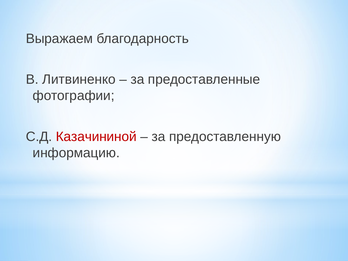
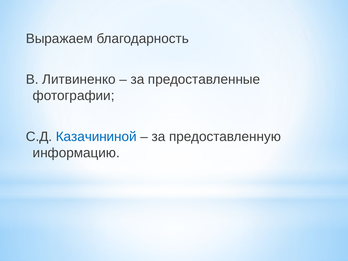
Казачининой colour: red -> blue (96, 137)
